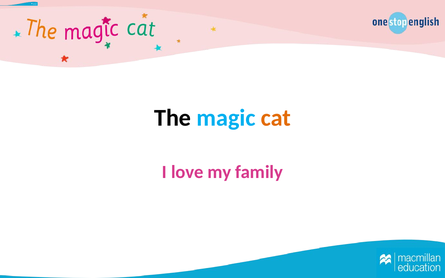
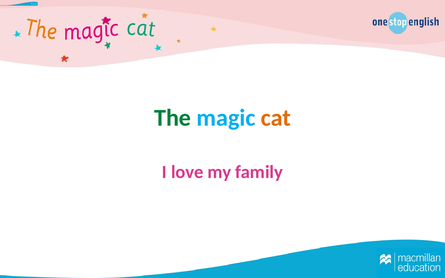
The colour: black -> green (173, 118)
